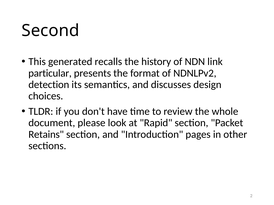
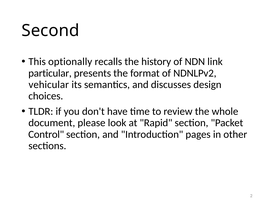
generated: generated -> optionally (70, 62)
detection: detection -> vehicular (49, 85)
Retains: Retains -> Control (46, 135)
